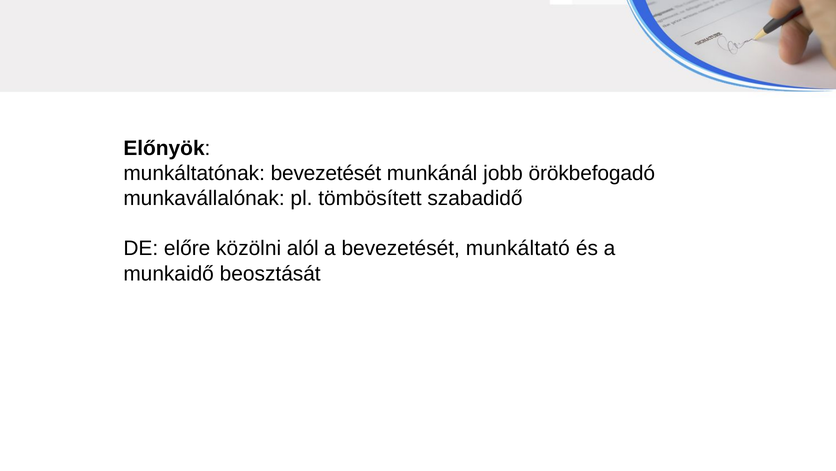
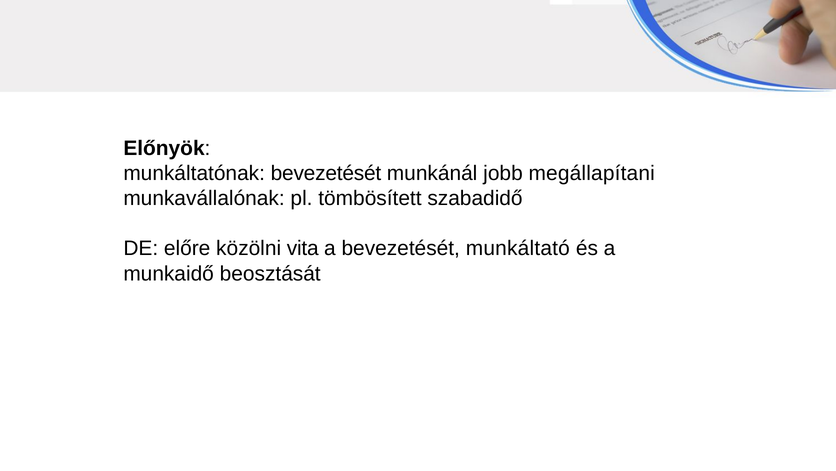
örökbefogadó: örökbefogadó -> megállapítani (592, 173)
alól: alól -> vita (303, 248)
